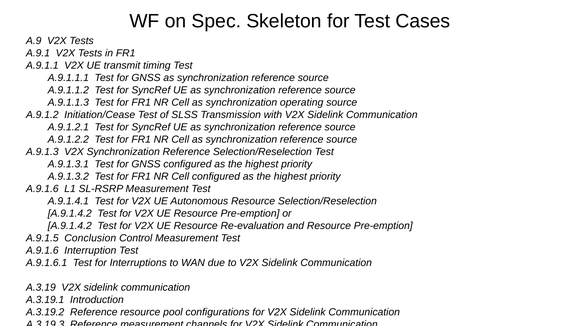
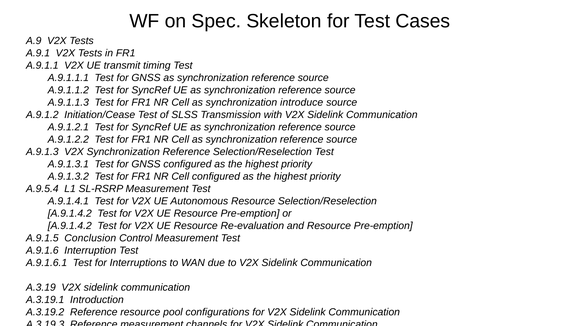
operating: operating -> introduce (302, 103)
A.9.1.6: A.9.1.6 -> A.9.5.4 (42, 189)
